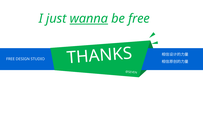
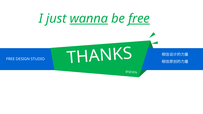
free underline: none -> present (139, 19)
